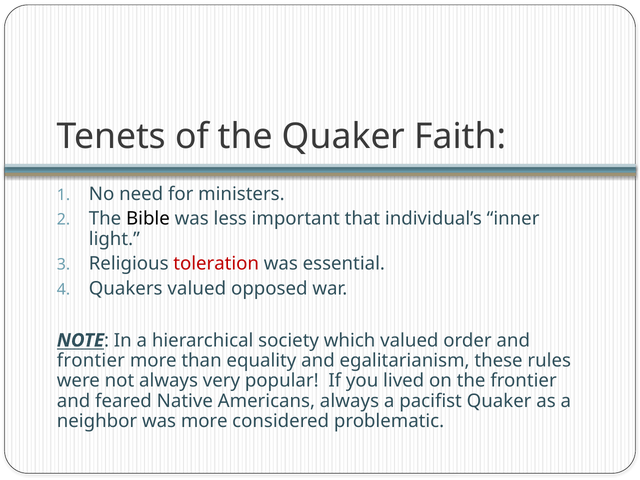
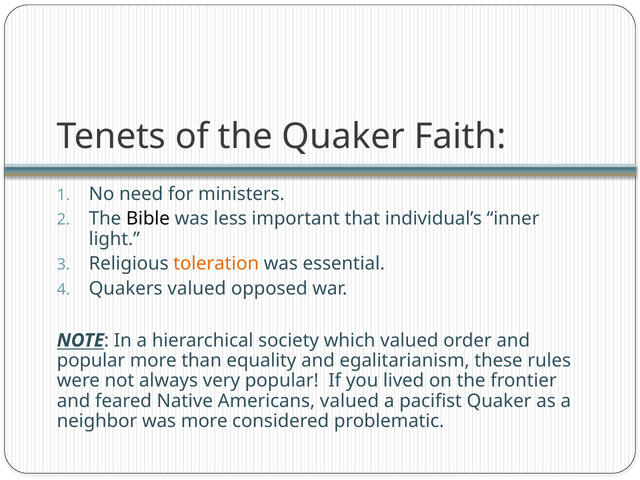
toleration colour: red -> orange (216, 264)
frontier: frontier -> popular (91, 361)
Americans always: always -> valued (349, 401)
